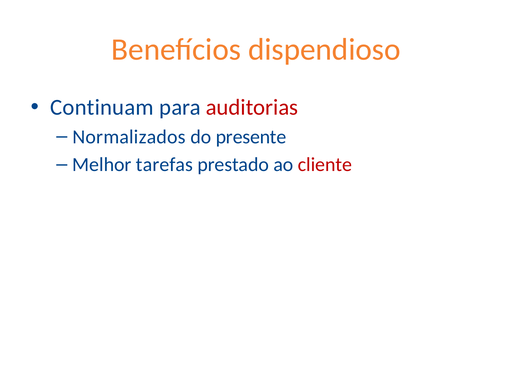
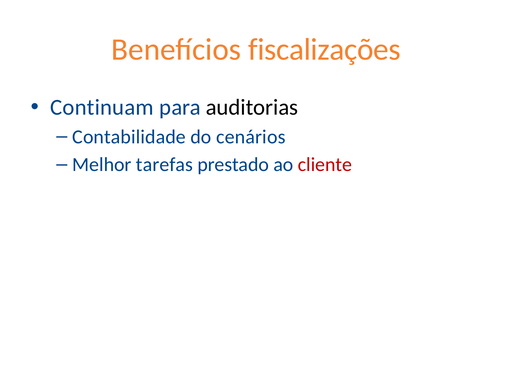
dispendioso: dispendioso -> fiscalizações (324, 50)
auditorias colour: red -> black (252, 107)
Normalizados: Normalizados -> Contabilidade (129, 137)
presente: presente -> cenários (251, 137)
